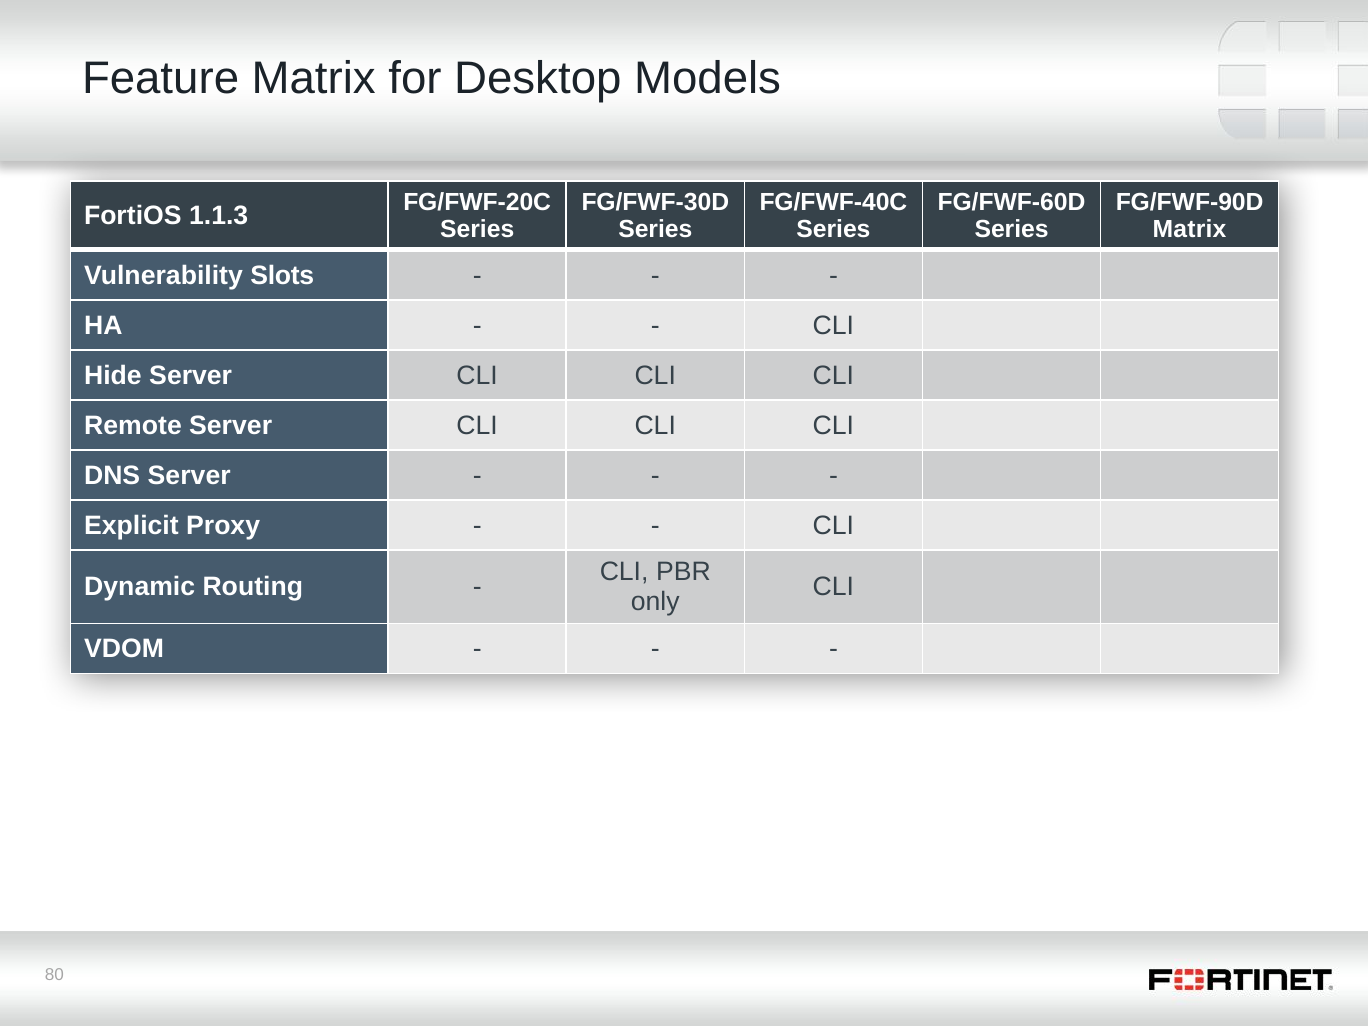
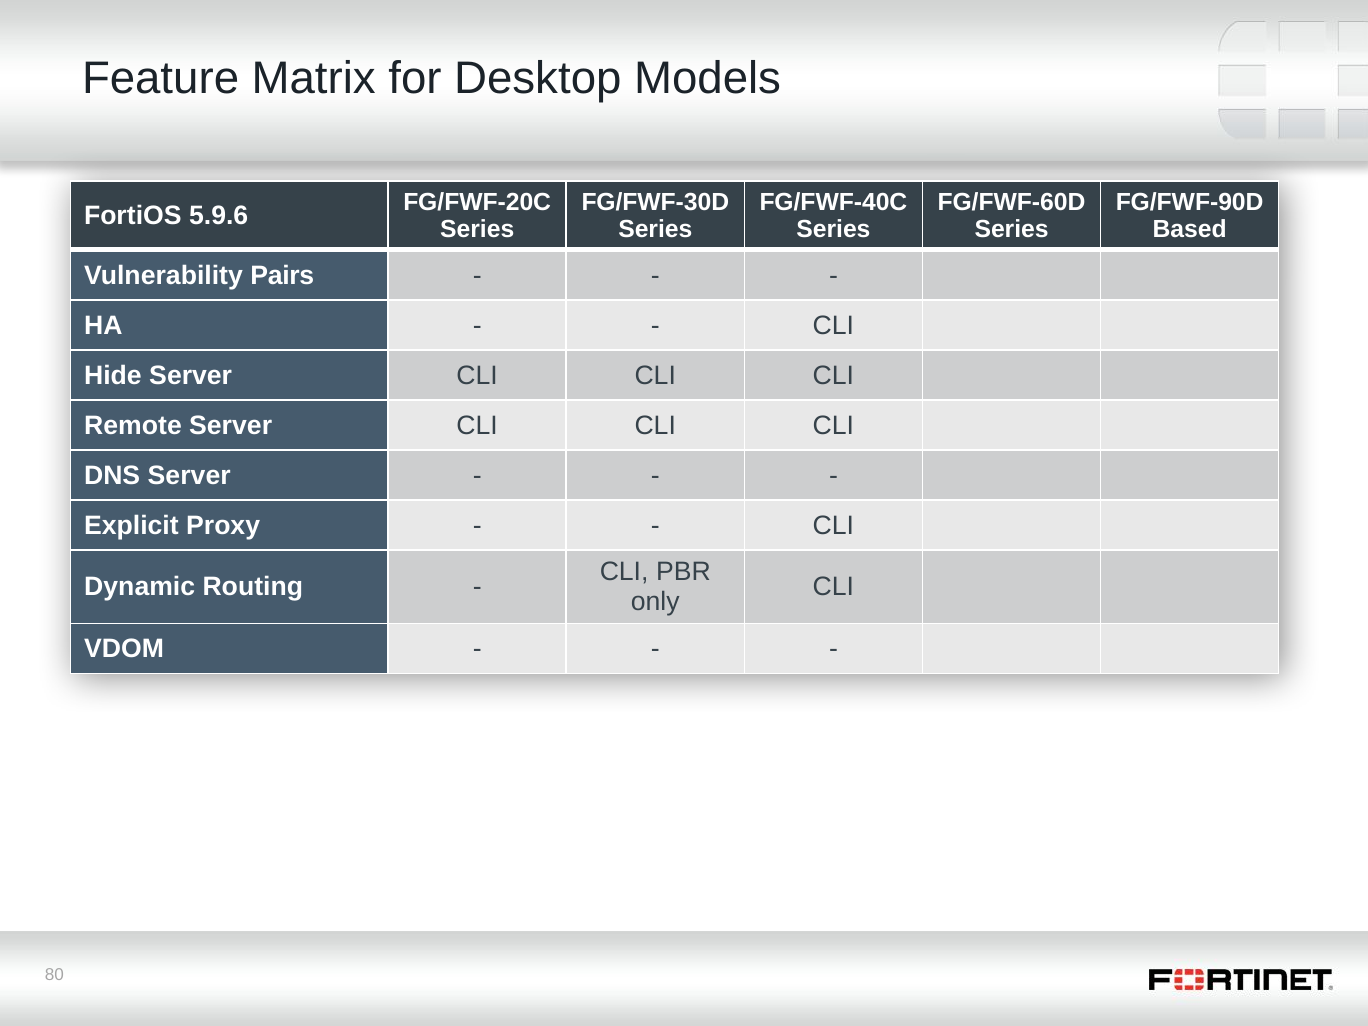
1.1.3: 1.1.3 -> 5.9.6 (219, 216)
Matrix: Matrix -> Based (1190, 230)
Slots: Slots -> Pairs (282, 275)
